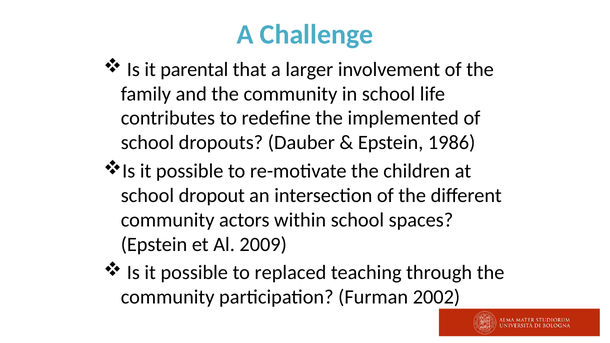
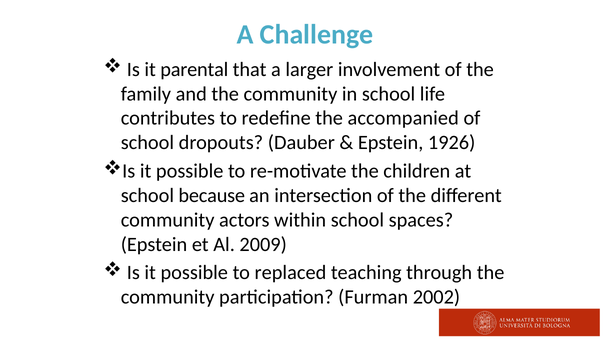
implemented: implemented -> accompanied (403, 118)
1986: 1986 -> 1926 (452, 143)
dropout: dropout -> because (212, 196)
